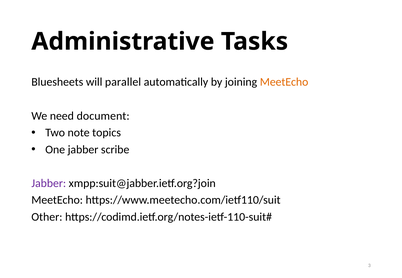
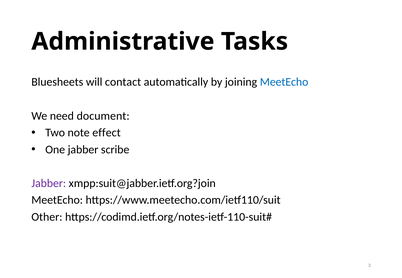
parallel: parallel -> contact (123, 82)
MeetEcho colour: orange -> blue (284, 82)
topics: topics -> effect (107, 133)
